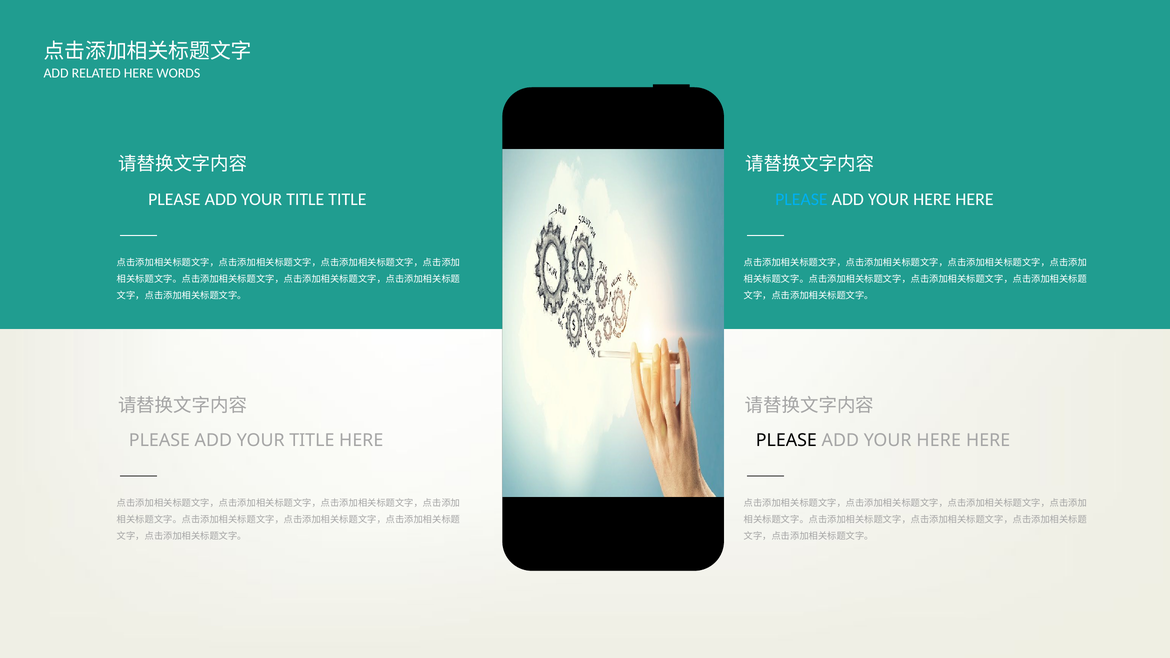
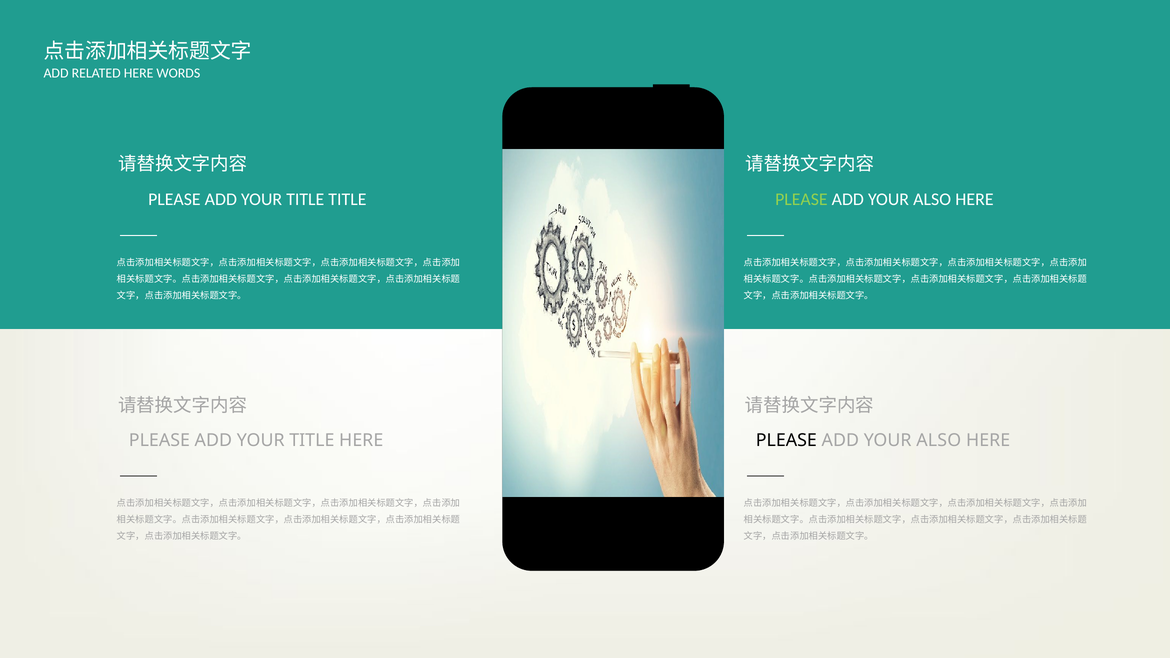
PLEASE colour: light blue -> light green (801, 199)
HERE: HERE -> ALSO (932, 199)
HERE: HERE -> ALSO (939, 440)
